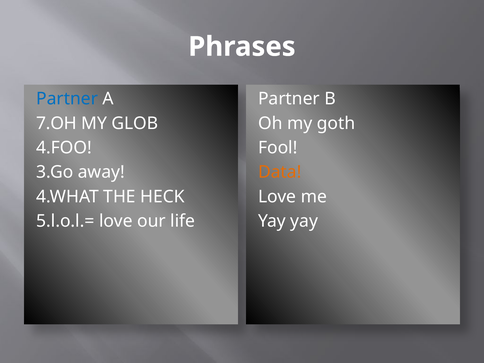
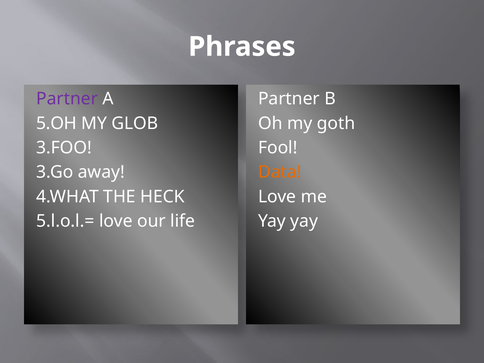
Partner colour: blue -> purple (67, 99)
7.OH: 7.OH -> 5.OH (56, 123)
4.FOO: 4.FOO -> 3.FOO (64, 148)
